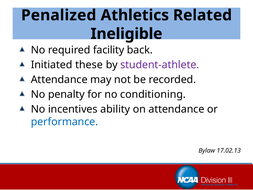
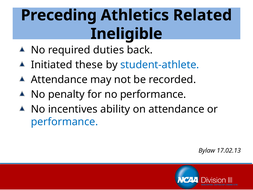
Penalized: Penalized -> Preceding (59, 15)
facility: facility -> duties (109, 50)
student-athlete colour: purple -> blue (160, 65)
no conditioning: conditioning -> performance (153, 94)
